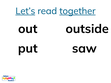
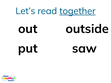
Let’s underline: present -> none (25, 11)
